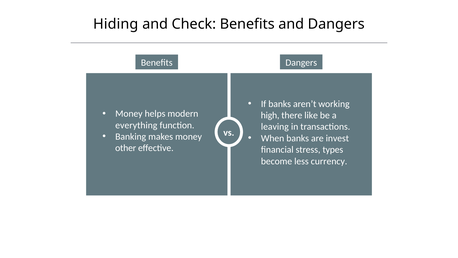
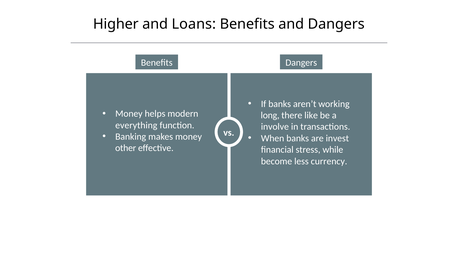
Hiding: Hiding -> Higher (116, 24)
Check: Check -> Loans (194, 24)
high: high -> long (270, 115)
leaving: leaving -> involve (275, 127)
types: types -> while (333, 150)
